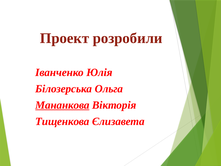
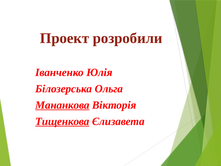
Тищенкова underline: none -> present (62, 121)
